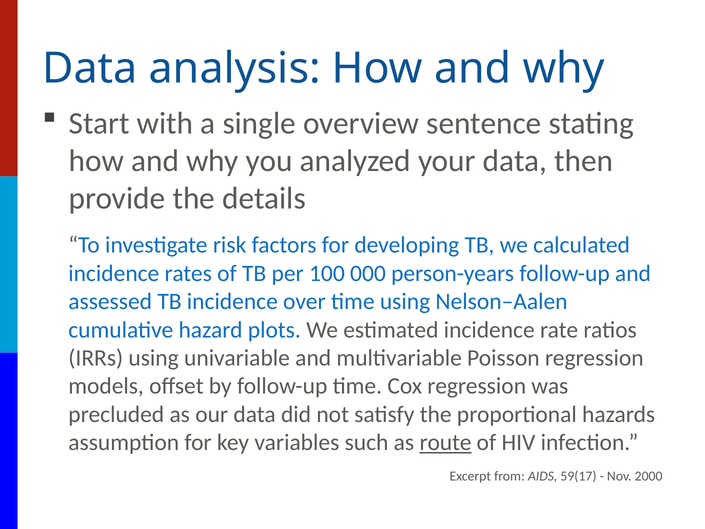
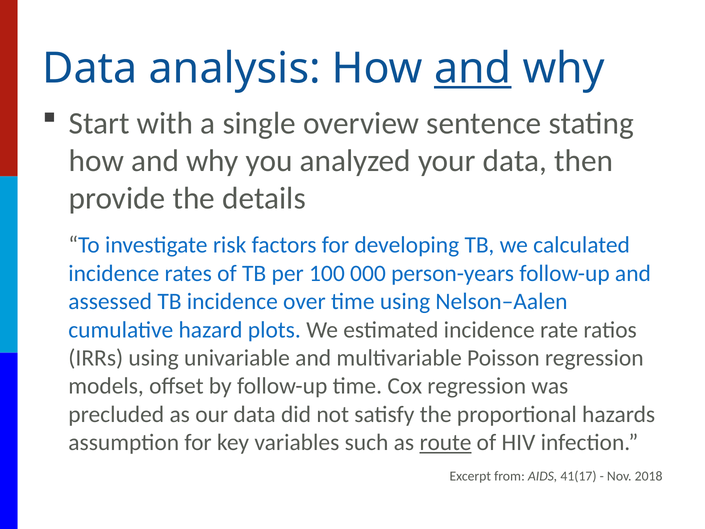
and underline: none -> present (473, 69)
59(17: 59(17 -> 41(17 (579, 476)
2000: 2000 -> 2018 (649, 476)
